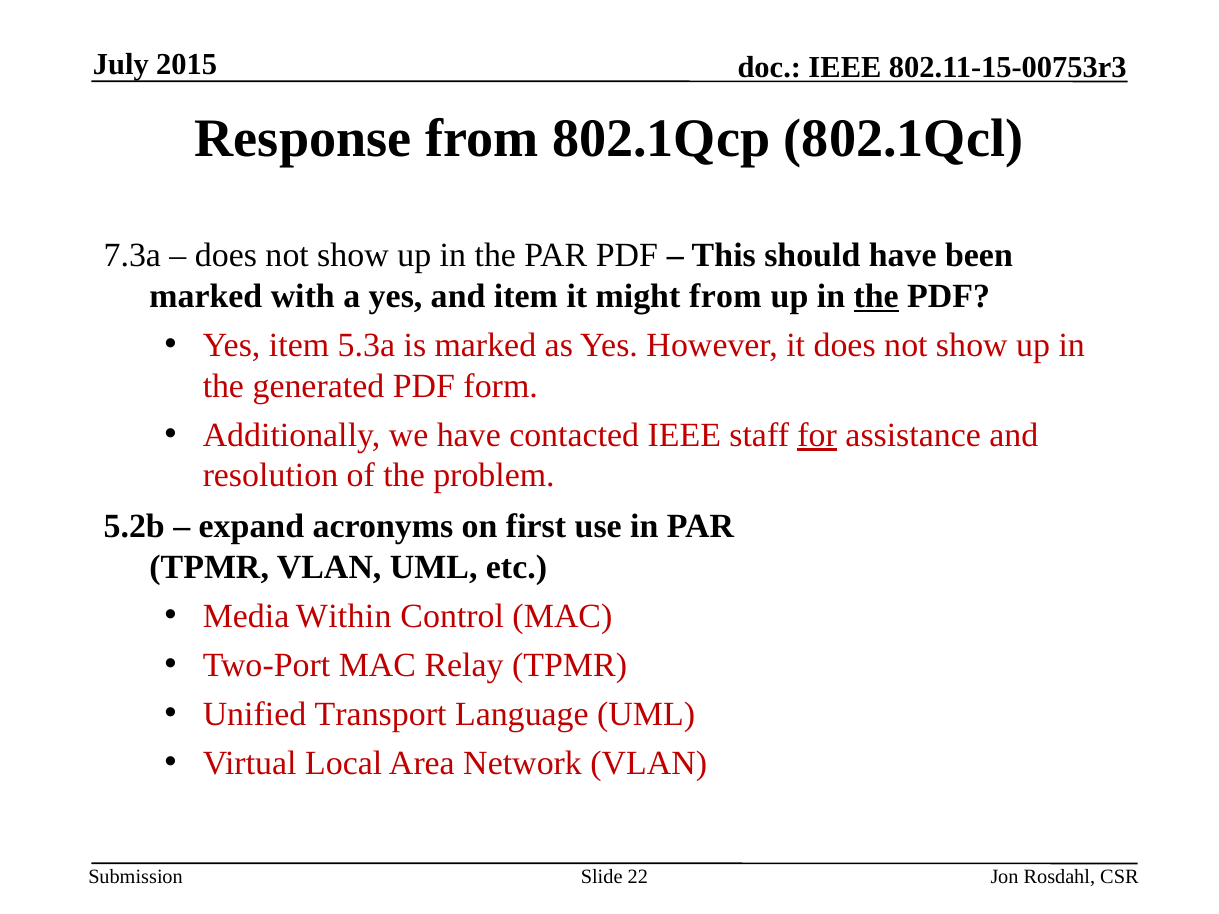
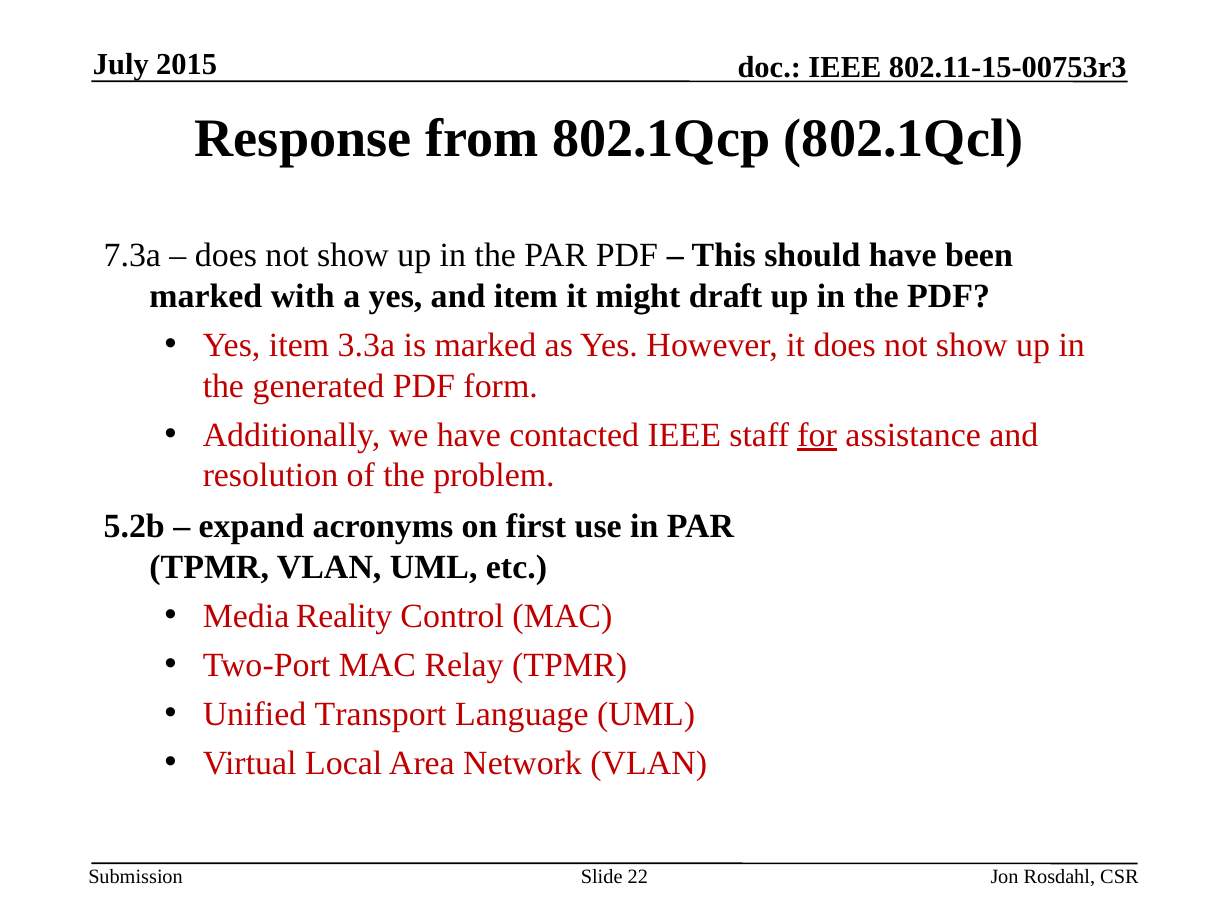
might from: from -> draft (726, 296)
the underline: present -> none (876, 296)
5.3a: 5.3a -> 3.3a (366, 345)
Within: Within -> Reality (344, 616)
